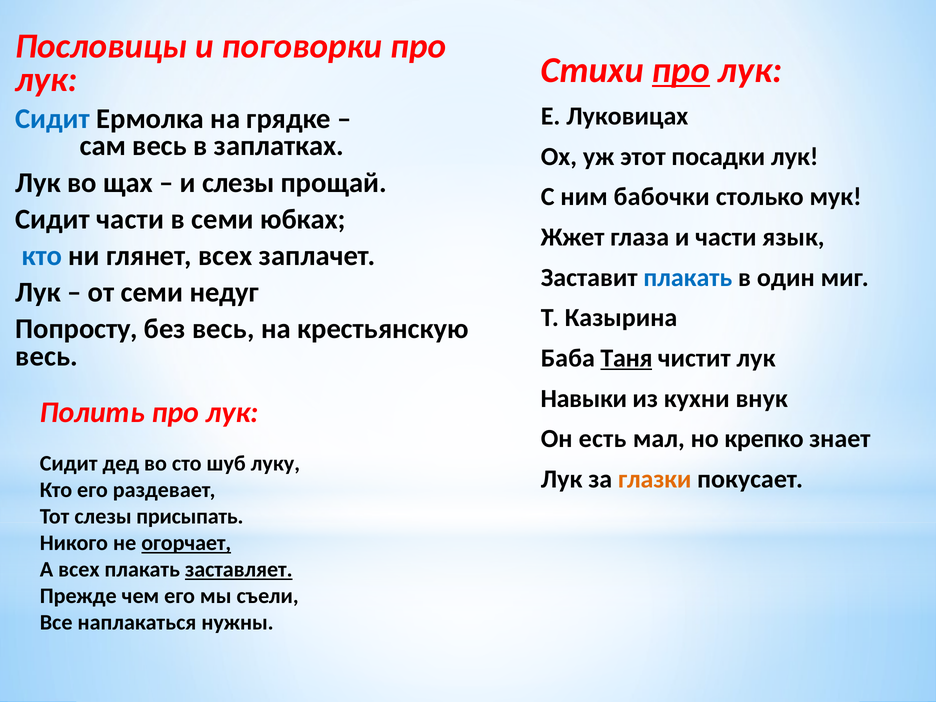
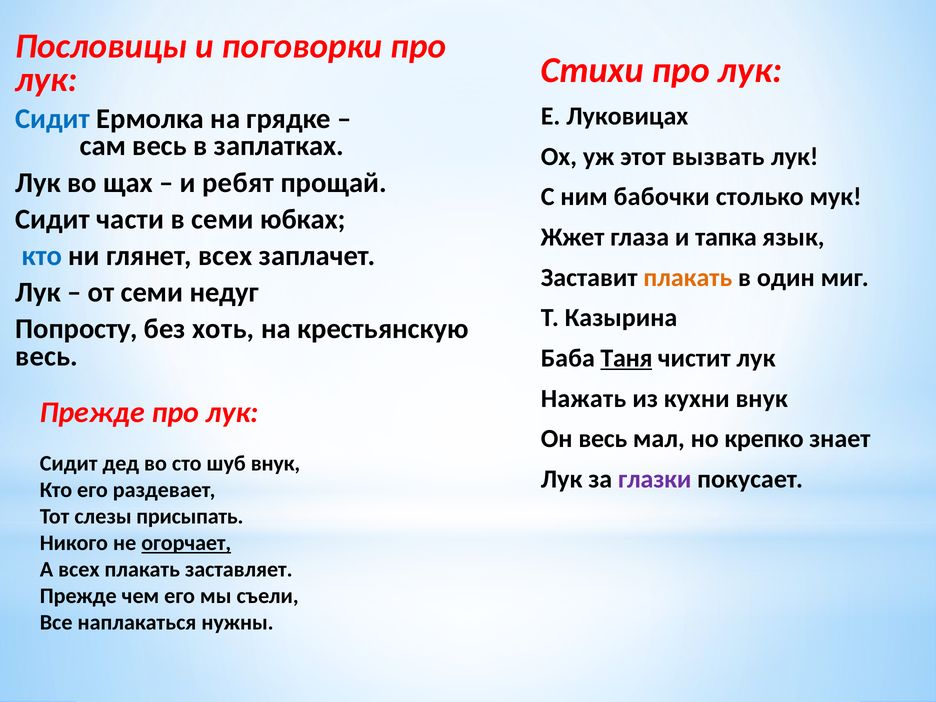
про underline: present -> none (681, 70)
посадки: посадки -> вызвать (718, 157)
и слезы: слезы -> ребят (238, 183)
и части: части -> тапка (726, 237)
плакать colour: blue -> orange (688, 277)
без весь: весь -> хоть (223, 329)
Навыки: Навыки -> Нажать (584, 398)
Полить: Полить -> Прежде (92, 413)
Он есть: есть -> весь (603, 439)
шуб луку: луку -> внук (275, 464)
глазки colour: orange -> purple (655, 479)
заставляет underline: present -> none (239, 570)
